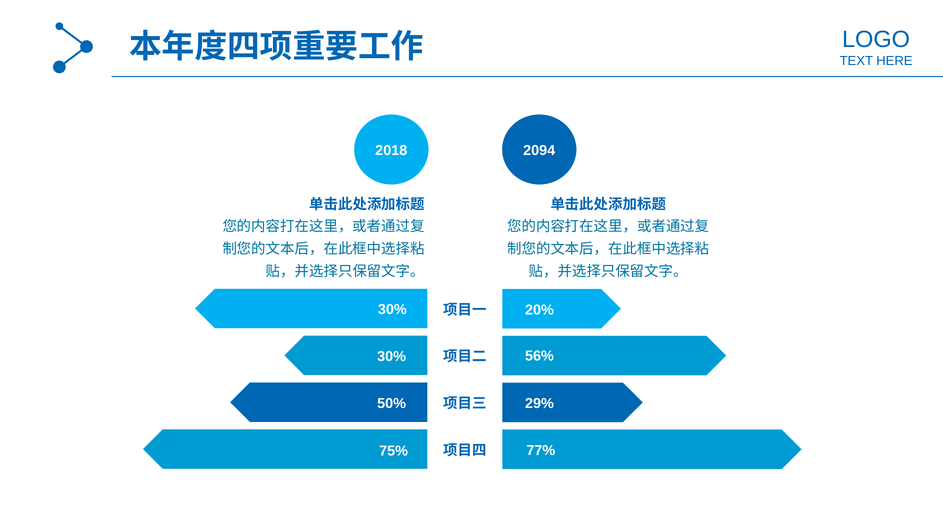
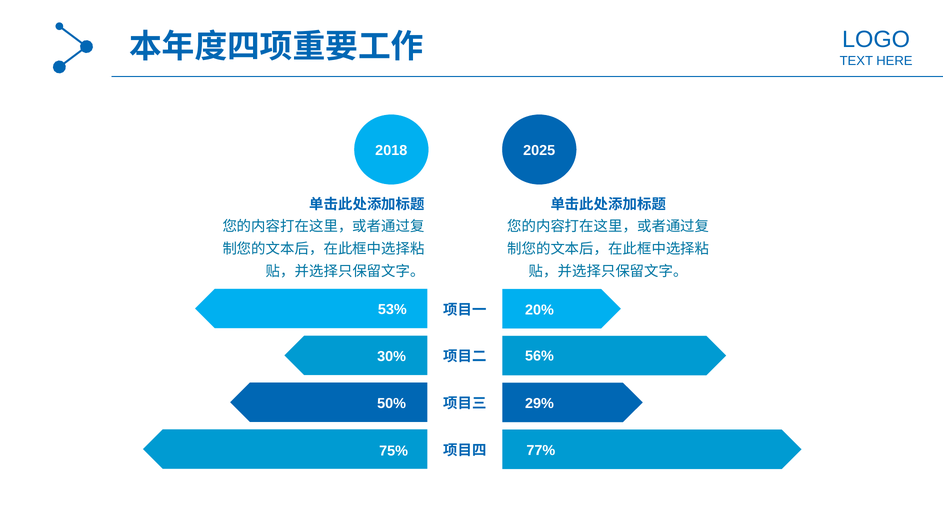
2094: 2094 -> 2025 (539, 151)
30%: 30% -> 53% (392, 310)
